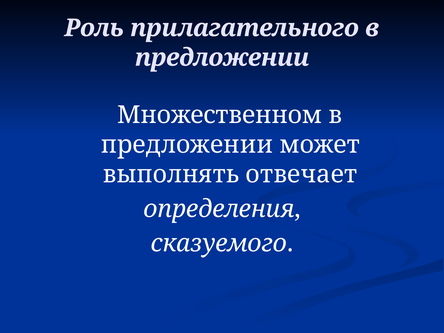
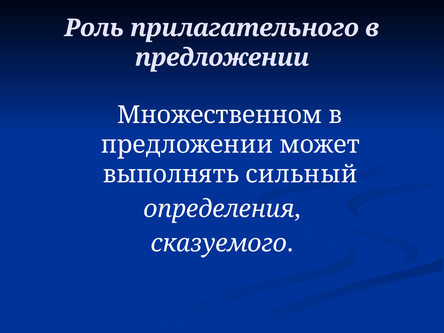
отвечает: отвечает -> сильный (301, 174)
